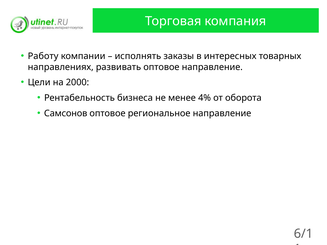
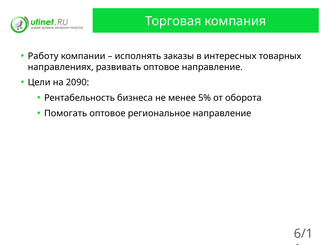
2000: 2000 -> 2090 (77, 83)
4%: 4% -> 5% (205, 98)
Самсонов: Самсонов -> Помогать (66, 113)
